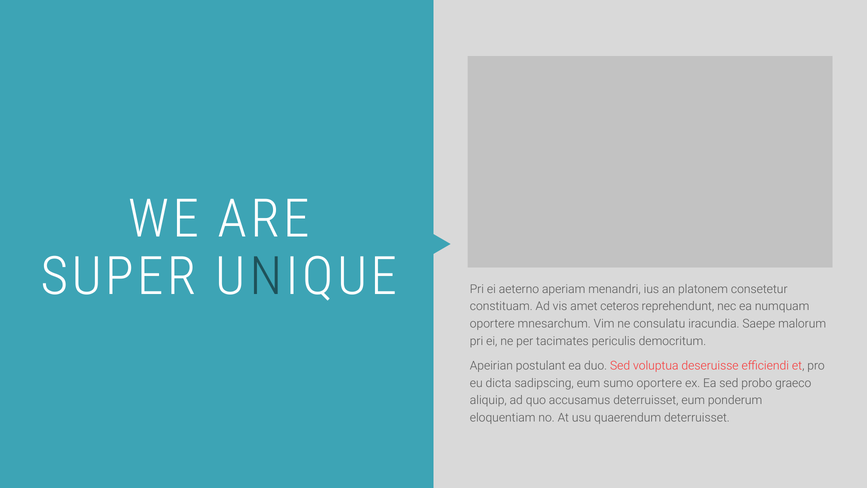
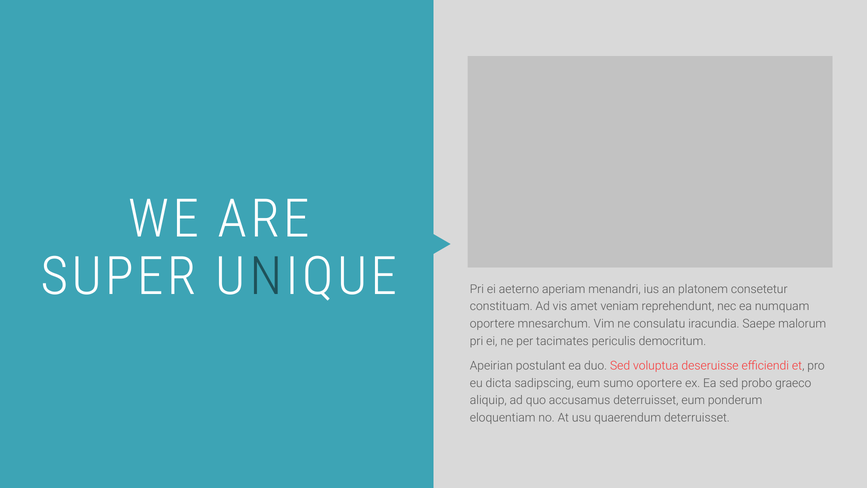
ceteros: ceteros -> veniam (620, 306)
